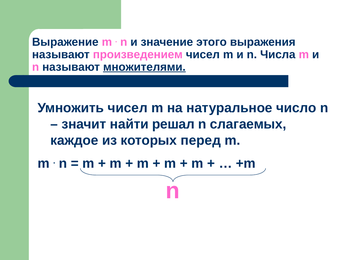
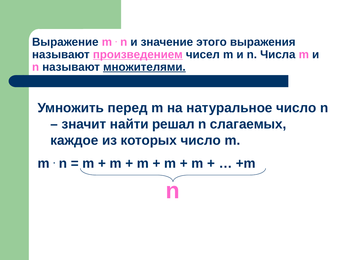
произведением underline: none -> present (138, 54)
Умножить чисел: чисел -> перед (128, 108)
которых перед: перед -> число (201, 140)
